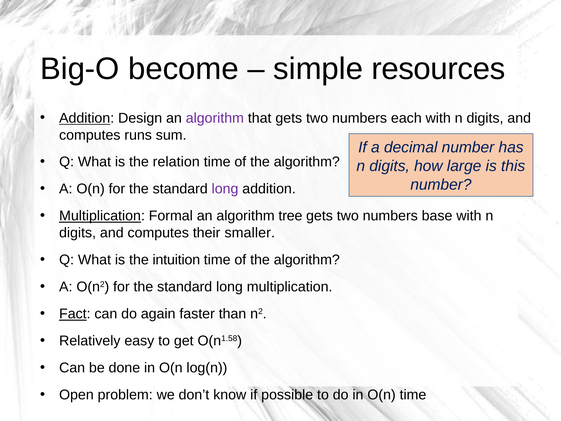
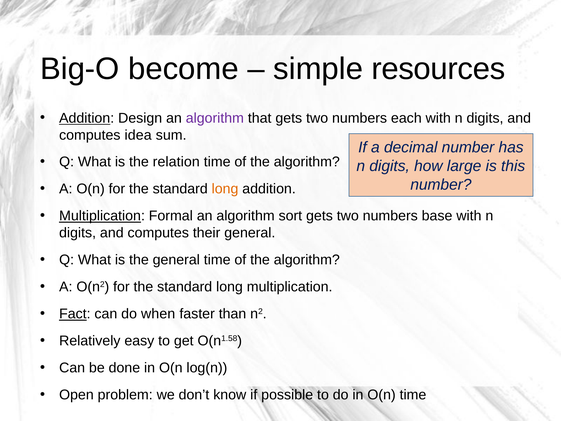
runs: runs -> idea (138, 135)
long colour: purple -> orange (225, 189)
tree: tree -> sort (290, 216)
their smaller: smaller -> general (250, 233)
the intuition: intuition -> general (176, 260)
again: again -> when (158, 314)
